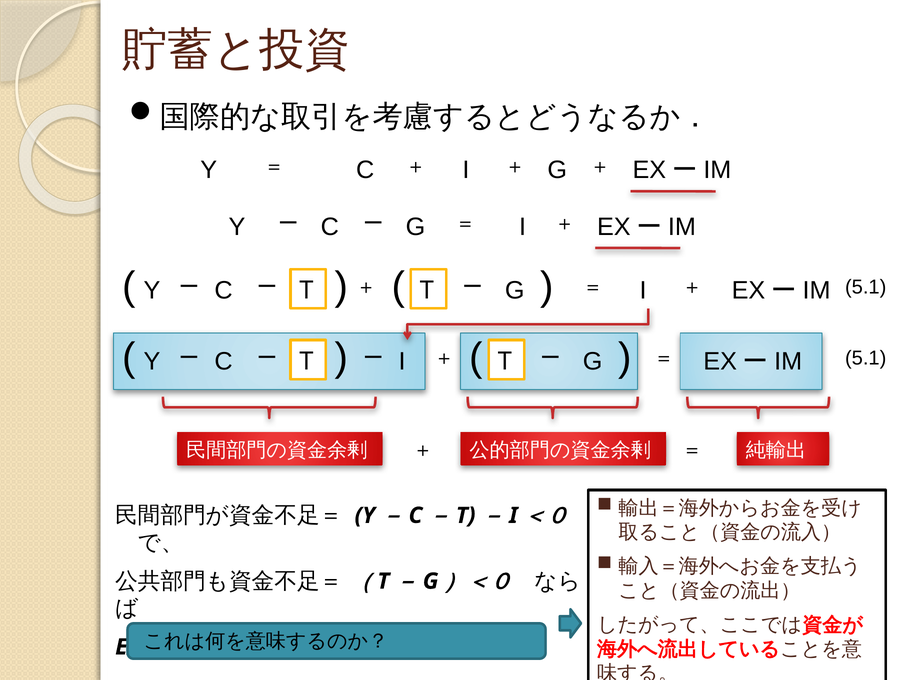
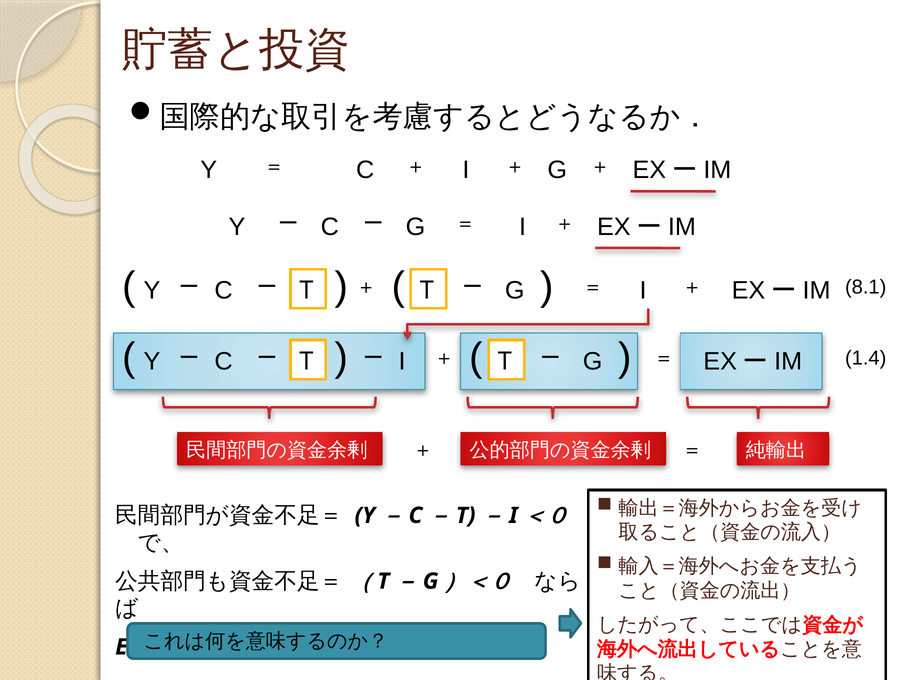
5.1: 5.1 -> 8.1 (866, 287)
5.1: 5.1 -> 1.4 (866, 358)
